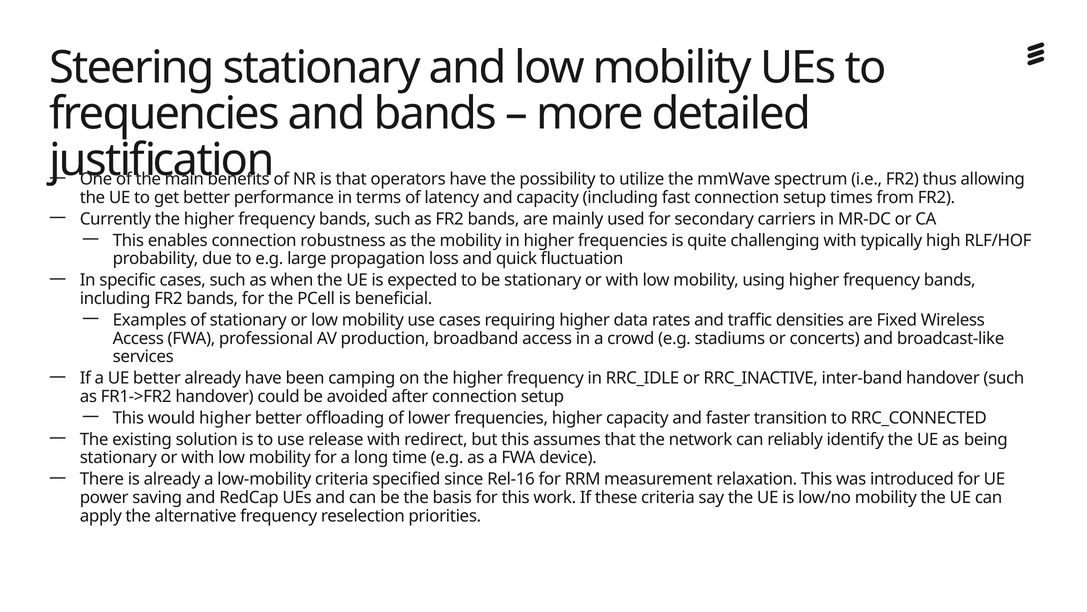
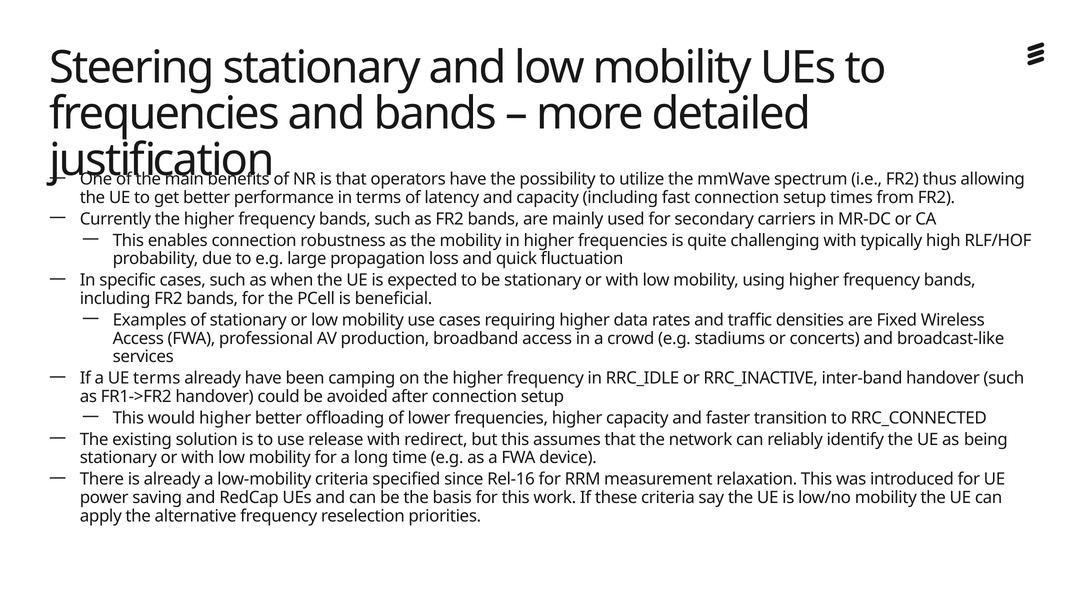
UE better: better -> terms (157, 378)
